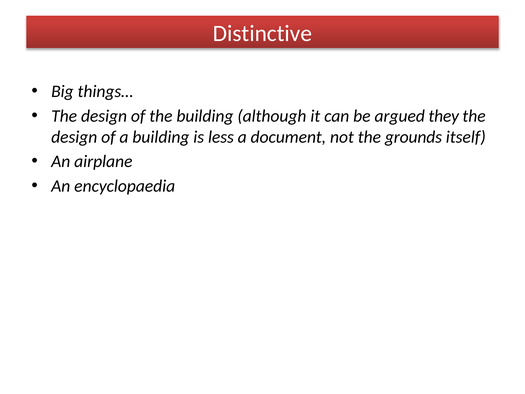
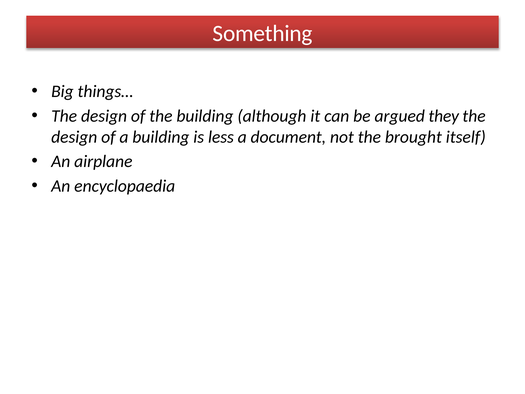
Distinctive: Distinctive -> Something (263, 34)
grounds: grounds -> brought (413, 137)
